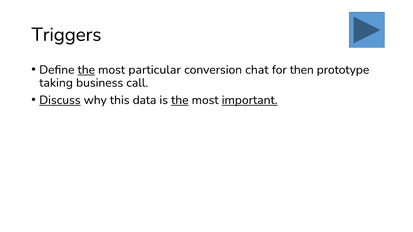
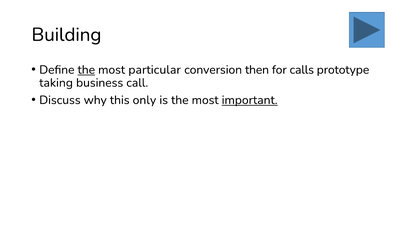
Triggers: Triggers -> Building (66, 35)
chat: chat -> then (257, 70)
then: then -> calls (302, 70)
Discuss underline: present -> none (60, 100)
data: data -> only (144, 100)
the underline: present -> none (180, 100)
